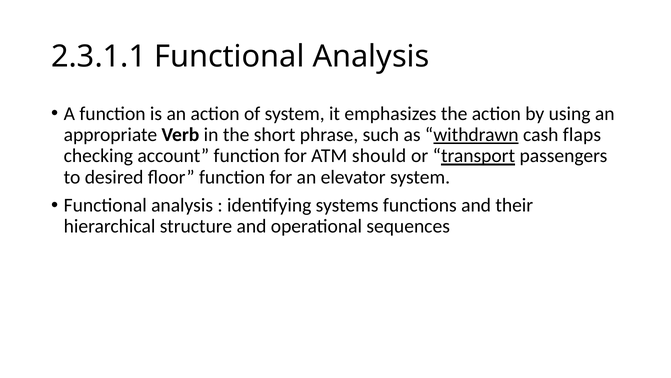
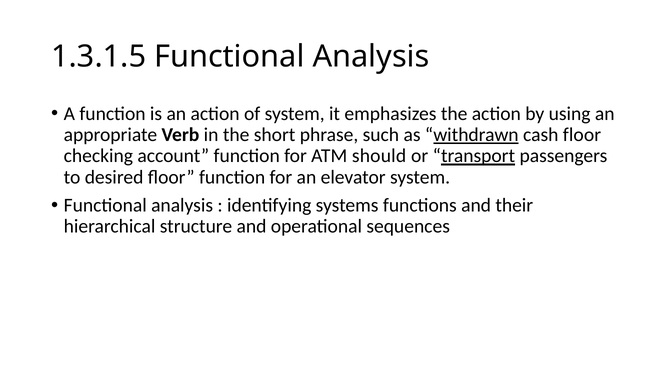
2.3.1.1: 2.3.1.1 -> 1.3.1.5 (99, 56)
cash flaps: flaps -> floor (582, 135)
